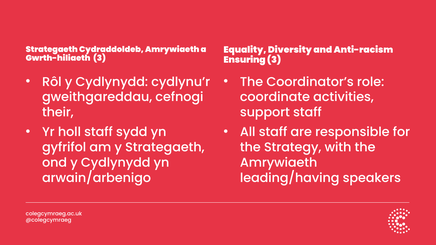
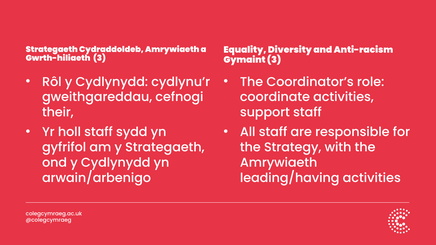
Ensuring: Ensuring -> Gymaint (245, 60)
leading/having speakers: speakers -> activities (372, 178)
